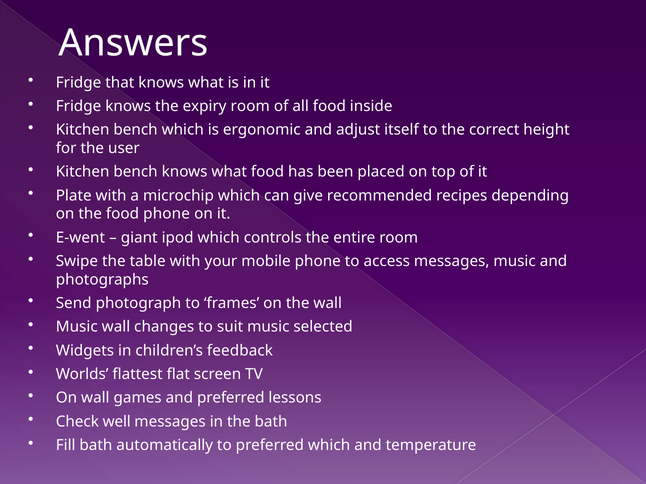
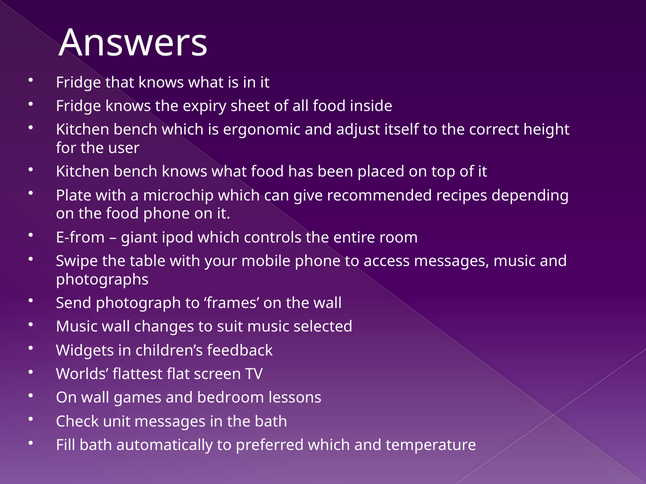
expiry room: room -> sheet (250, 106)
E-went: E-went -> E-from (80, 238)
and preferred: preferred -> bedroom (231, 398)
well: well -> unit (117, 422)
